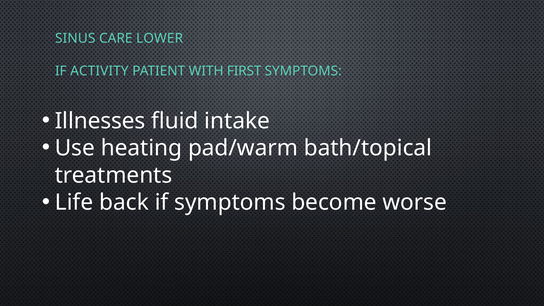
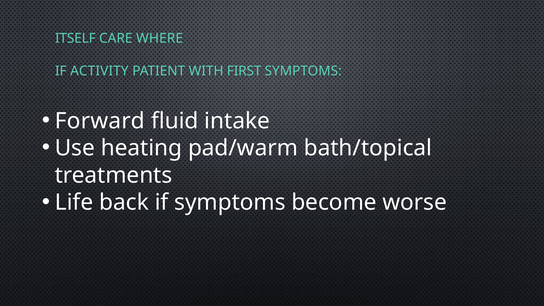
SINUS: SINUS -> ITSELF (75, 38)
LOWER: LOWER -> WHERE (160, 38)
Illnesses: Illnesses -> Forward (100, 121)
